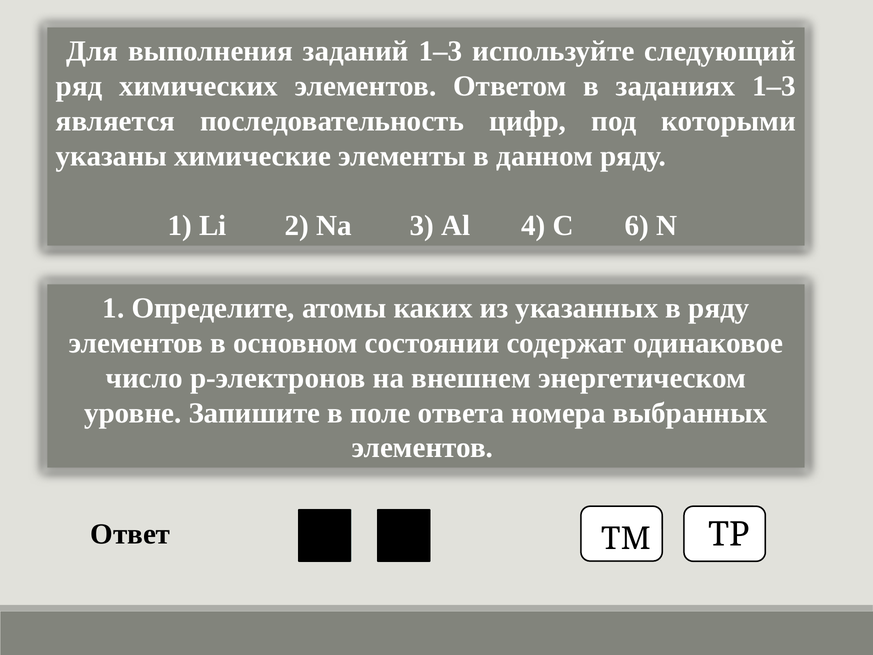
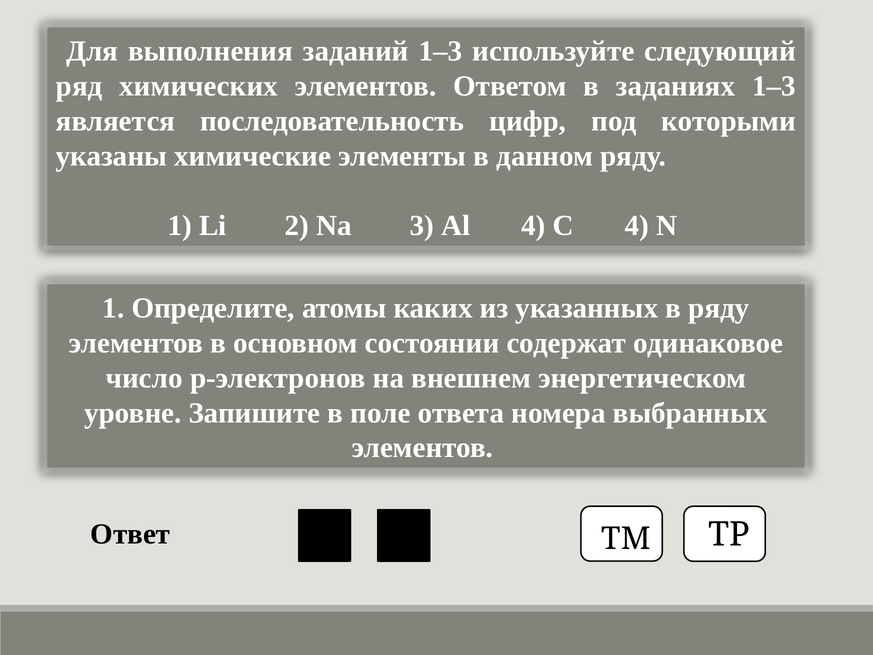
C 6: 6 -> 4 (637, 226)
